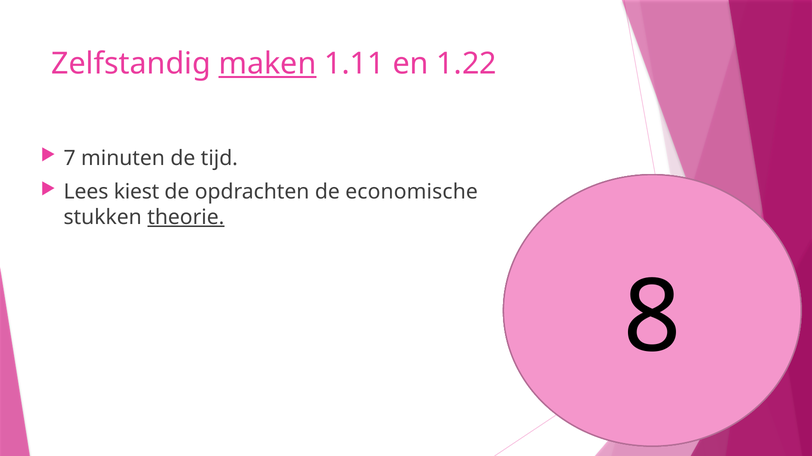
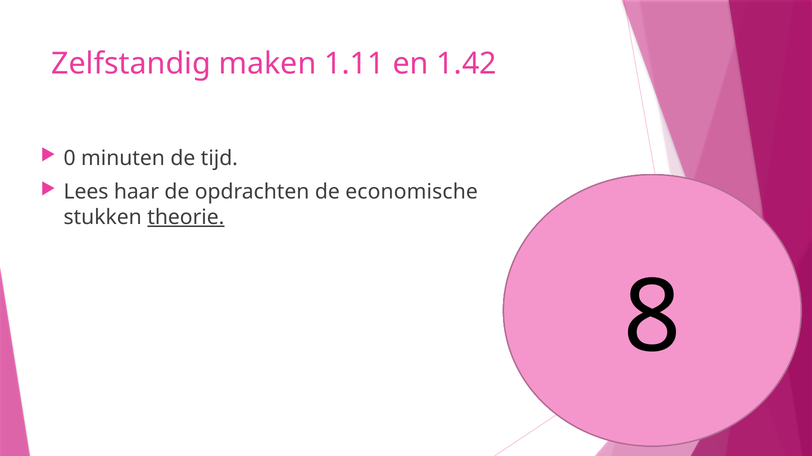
maken underline: present -> none (268, 64)
1.22: 1.22 -> 1.42 (467, 64)
7: 7 -> 0 (70, 158)
kiest: kiest -> haar (137, 192)
